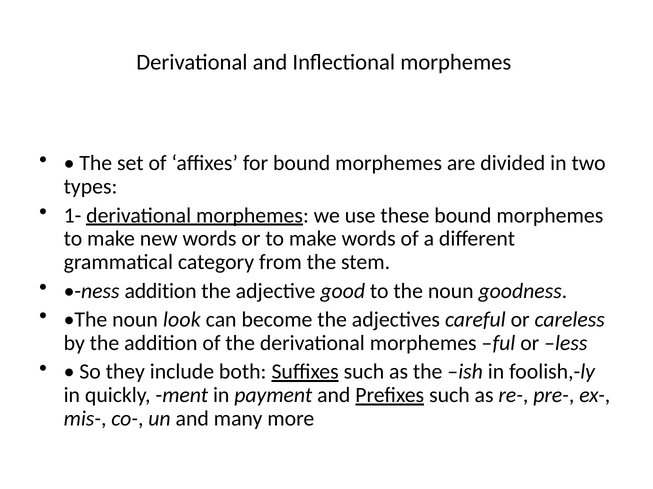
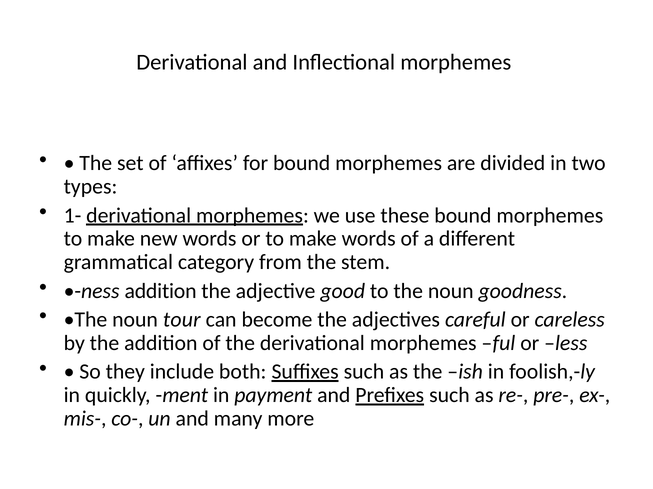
look: look -> tour (182, 320)
